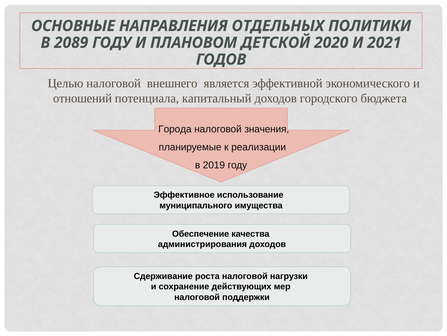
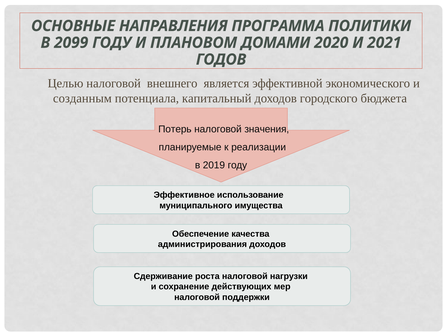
ОТДЕЛЬНЫХ: ОТДЕЛЬНЫХ -> ПРОГРАММА (278, 26)
2089: 2089 -> 2099 (71, 43)
ДЕТСКОЙ: ДЕТСКОЙ -> ДОМАМИ (276, 43)
отношений: отношений -> созданным (82, 98)
Города: Города -> Потерь (175, 129)
